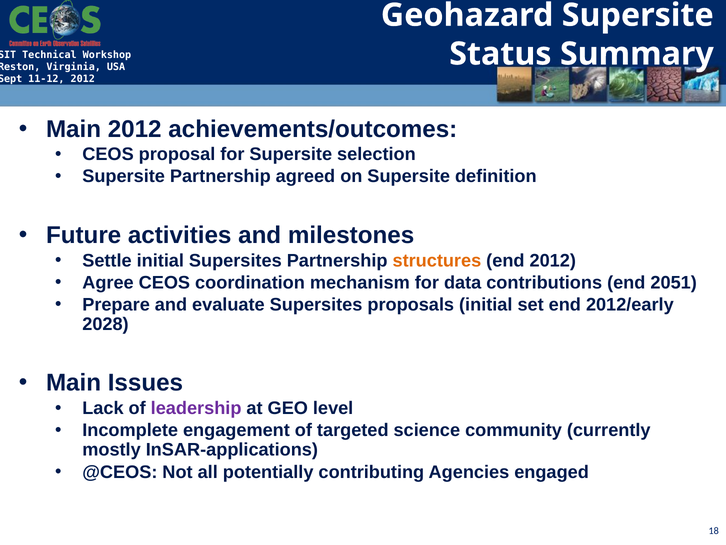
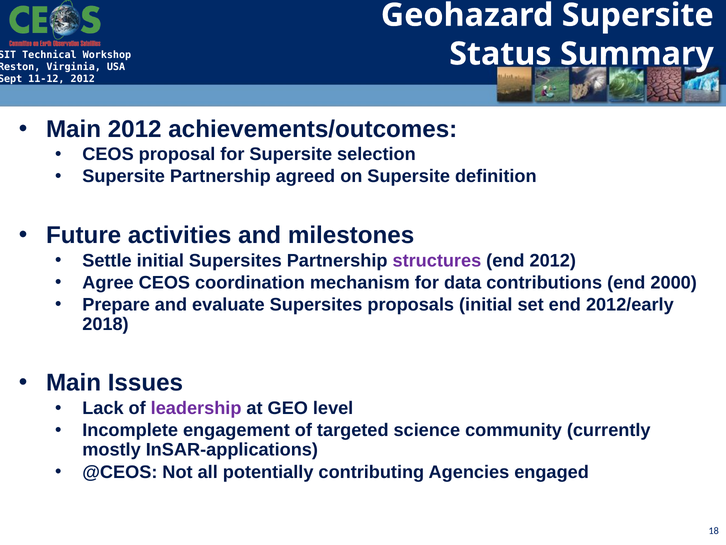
structures colour: orange -> purple (437, 260)
2051: 2051 -> 2000 (674, 282)
2028: 2028 -> 2018 (105, 324)
